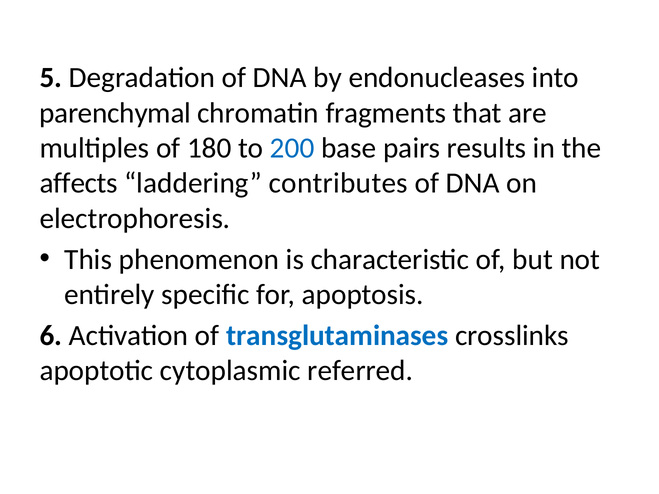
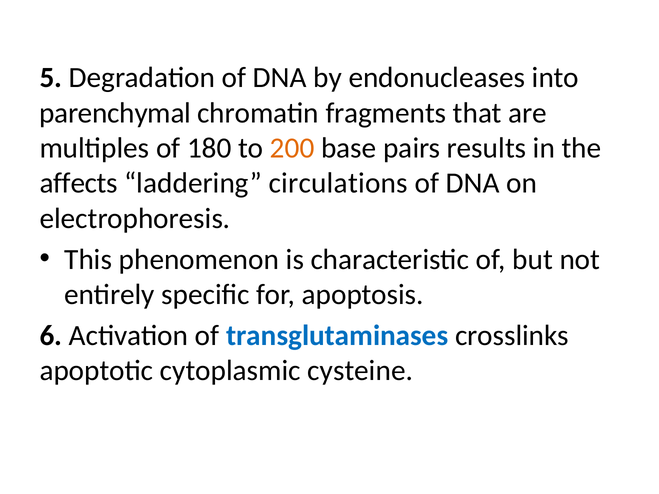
200 colour: blue -> orange (292, 148)
contributes: contributes -> circulations (338, 183)
referred: referred -> cysteine (360, 371)
